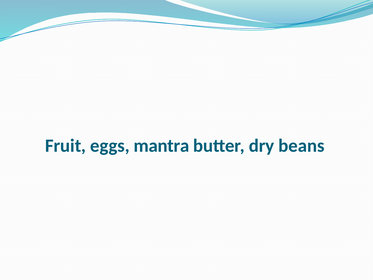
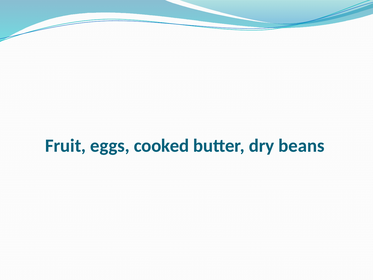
mantra: mantra -> cooked (161, 146)
